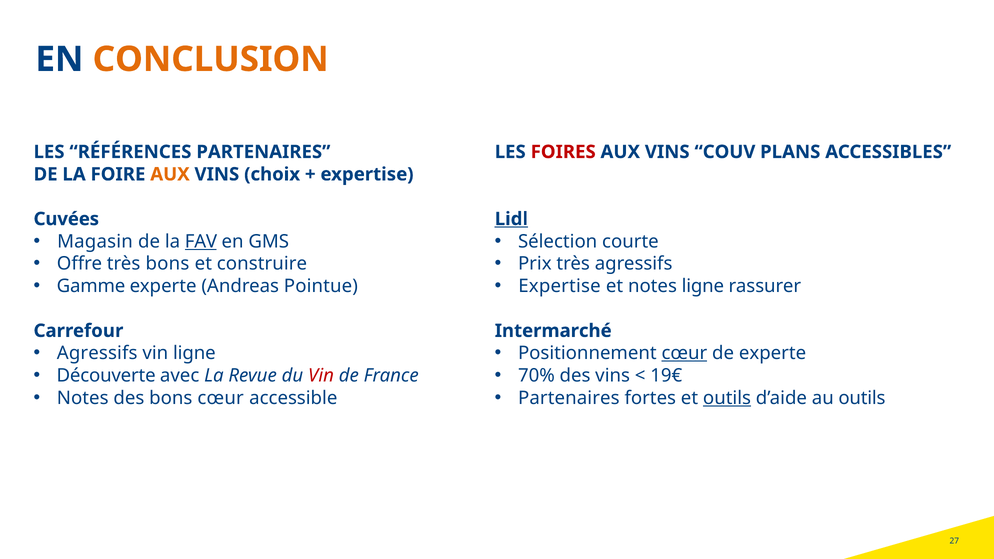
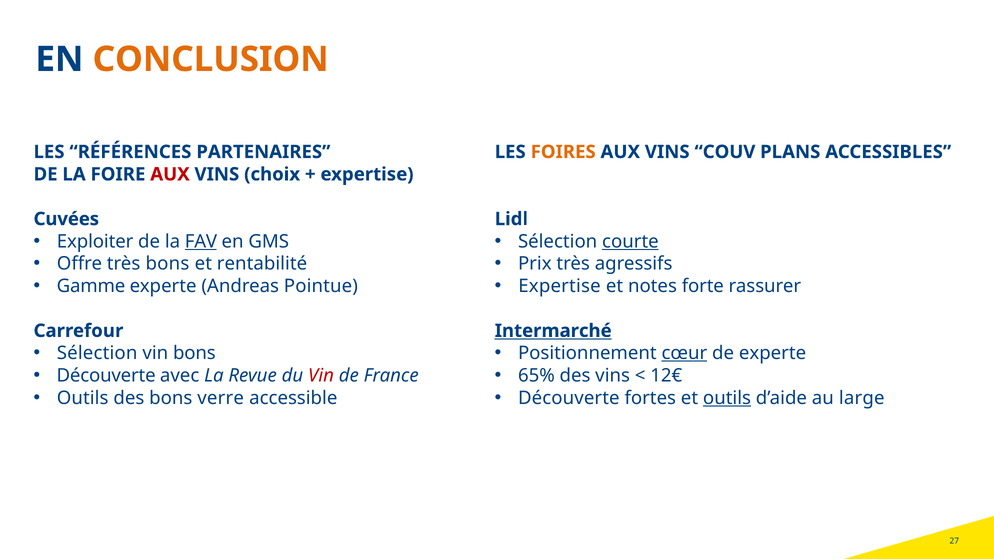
FOIRES colour: red -> orange (563, 152)
AUX colour: orange -> red (170, 174)
Lidl underline: present -> none (511, 219)
Magasin: Magasin -> Exploiter (95, 241)
courte underline: none -> present (630, 241)
construire: construire -> rentabilité (262, 264)
notes ligne: ligne -> forte (703, 286)
Intermarché underline: none -> present (553, 331)
Agressifs: Agressifs -> Sélection (97, 353)
vin ligne: ligne -> bons (194, 353)
70%: 70% -> 65% (536, 376)
19€: 19€ -> 12€ (666, 376)
Notes: Notes -> Outils (83, 398)
bons cœur: cœur -> verre (221, 398)
Partenaires: Partenaires -> Découverte (569, 398)
au outils: outils -> large (862, 398)
